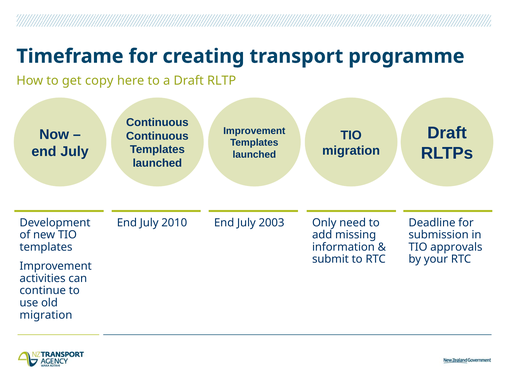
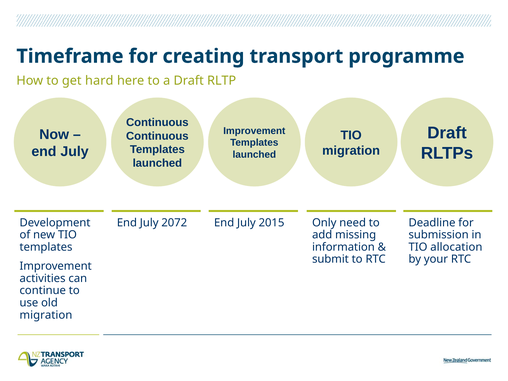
copy: copy -> hard (99, 81)
2010: 2010 -> 2072 (174, 223)
2003: 2003 -> 2015 (271, 223)
approvals: approvals -> allocation (456, 247)
